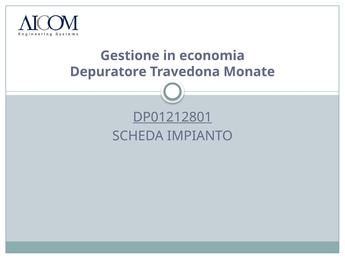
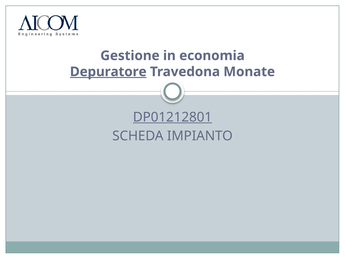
Depuratore underline: none -> present (108, 72)
